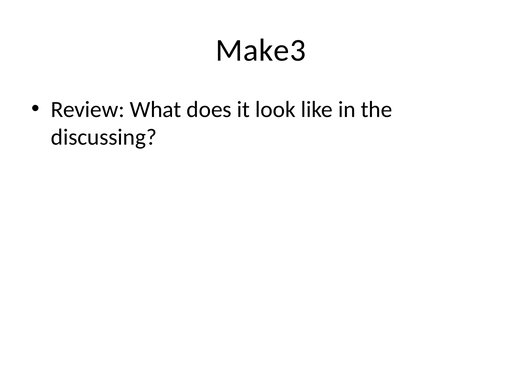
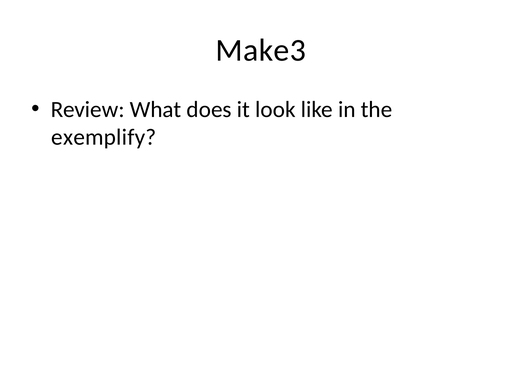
discussing: discussing -> exemplify (104, 137)
